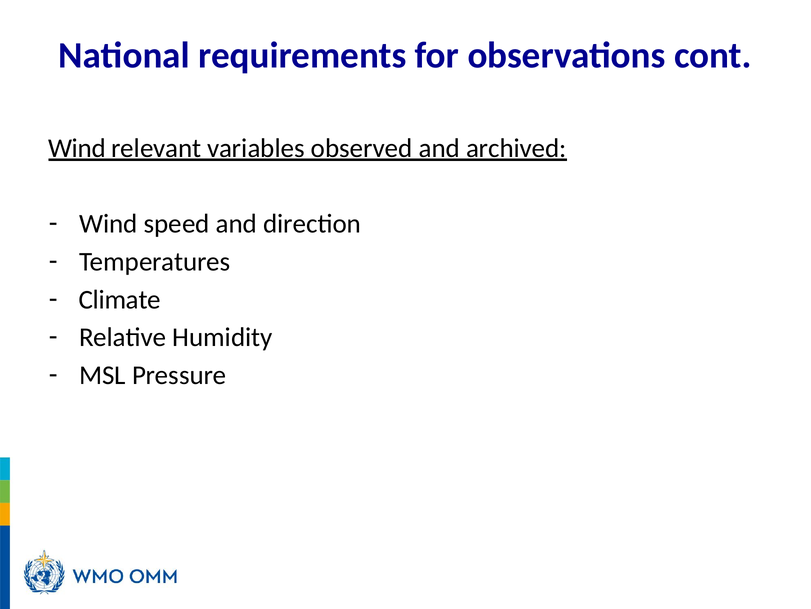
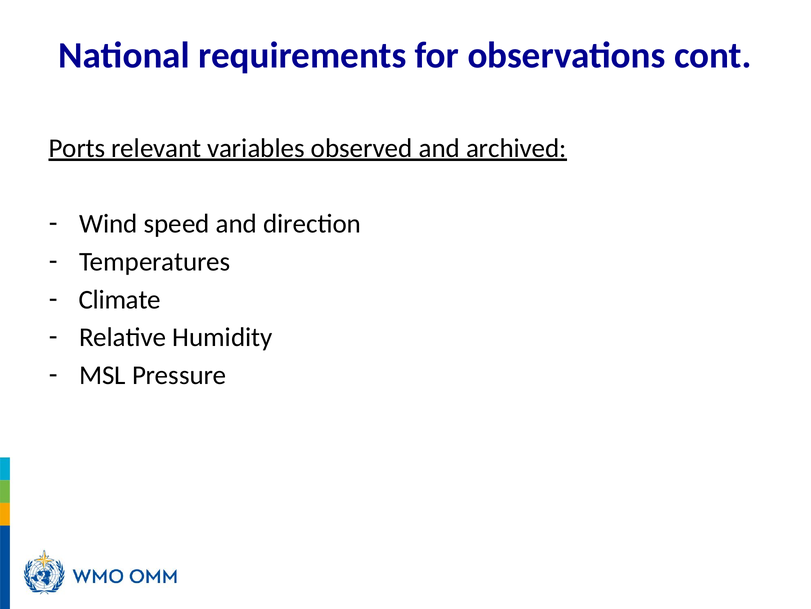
Wind: Wind -> Ports (77, 148)
